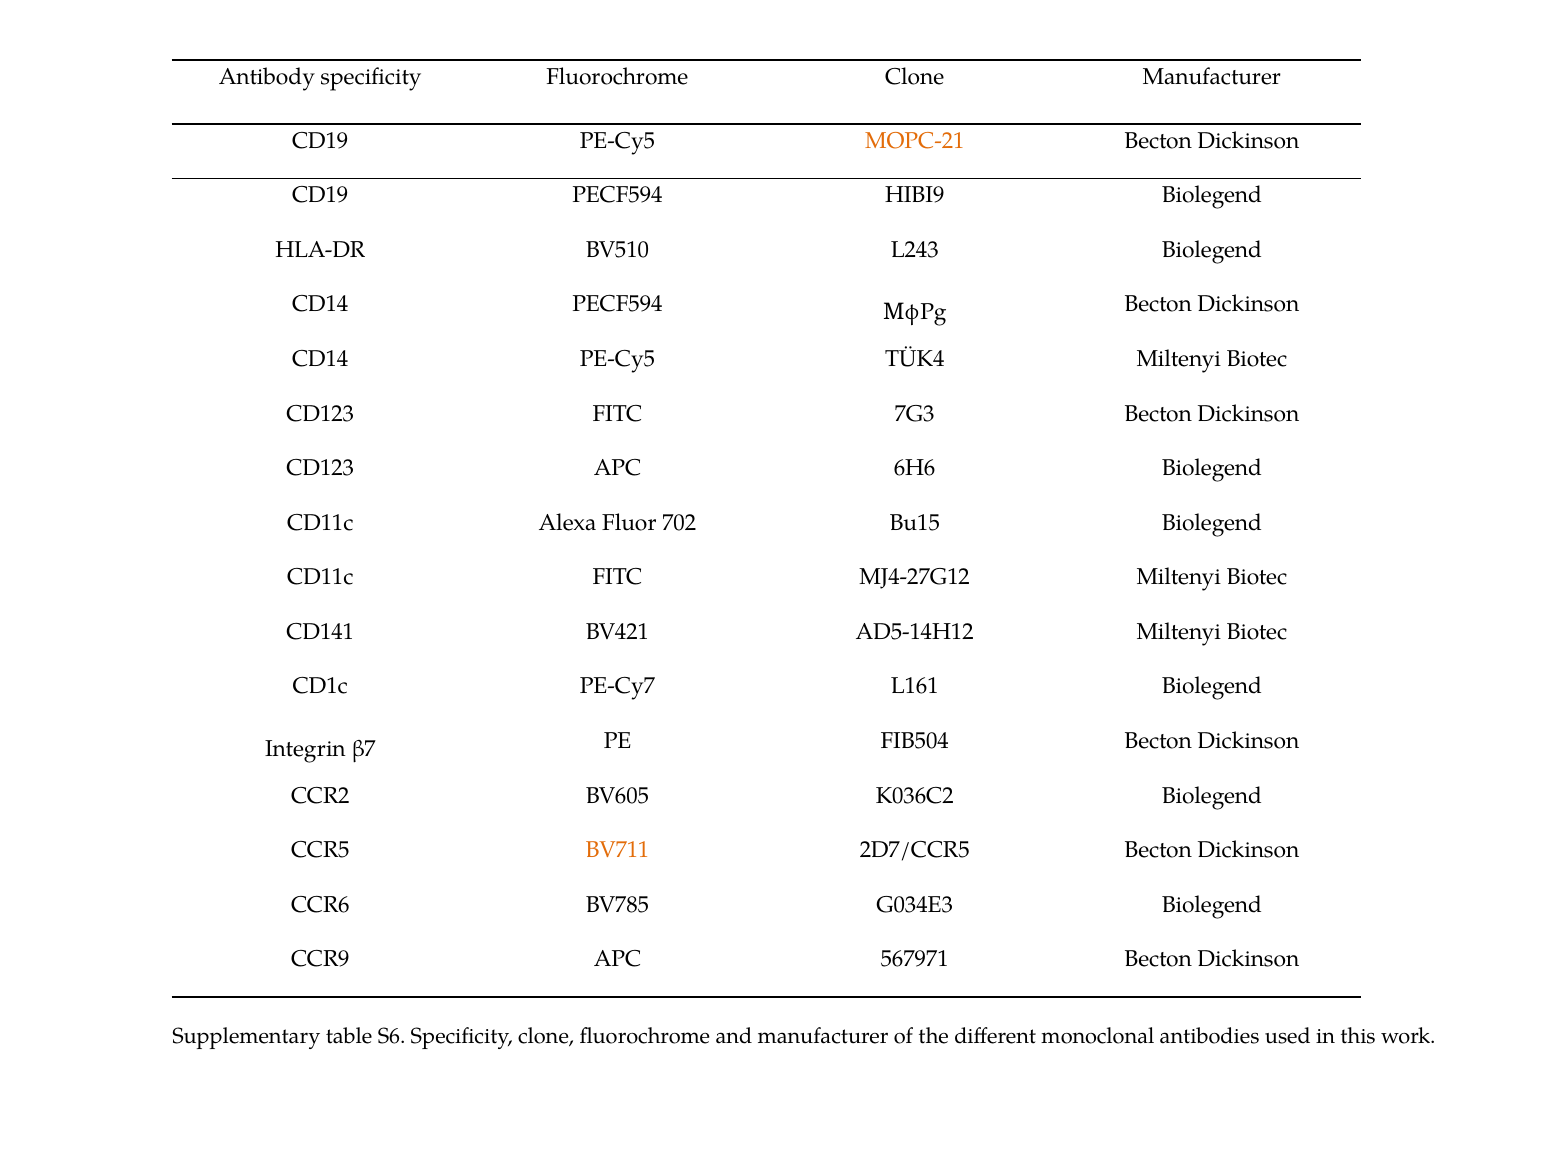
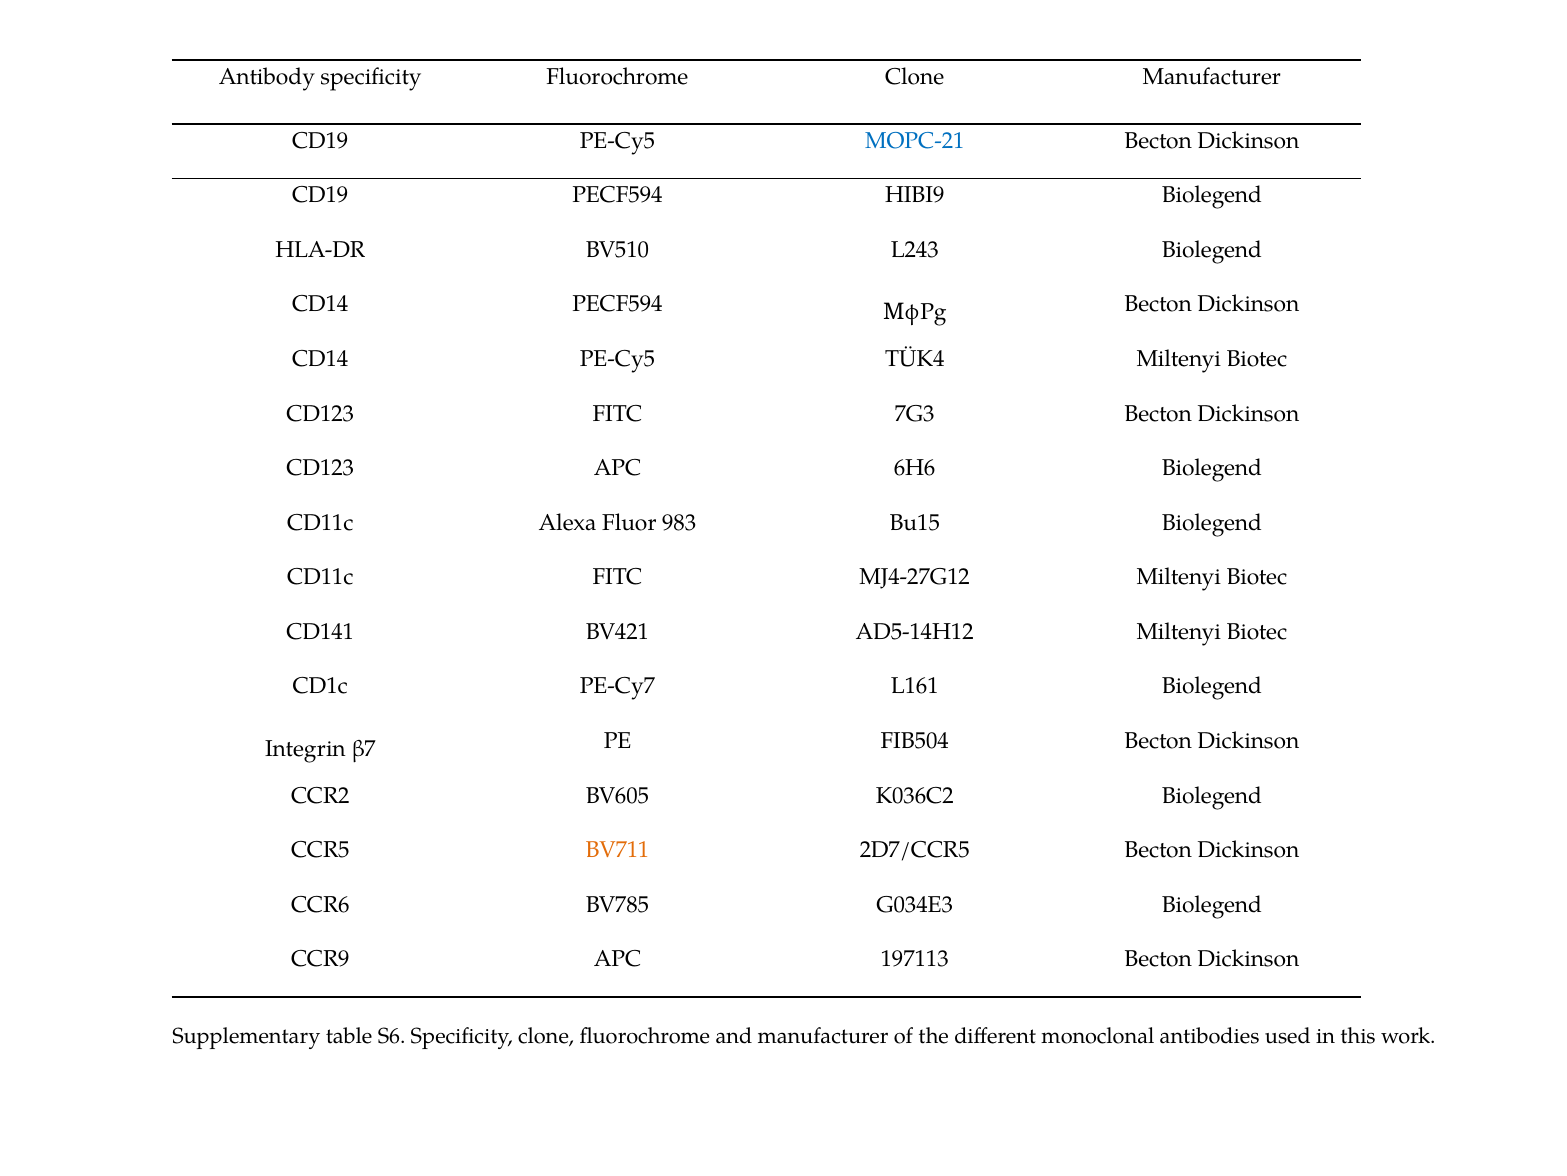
MOPC-21 colour: orange -> blue (915, 141)
702: 702 -> 983 (679, 522)
567971: 567971 -> 197113 (915, 959)
